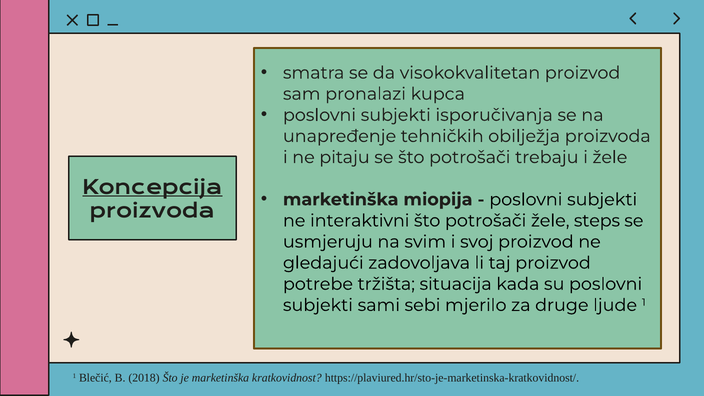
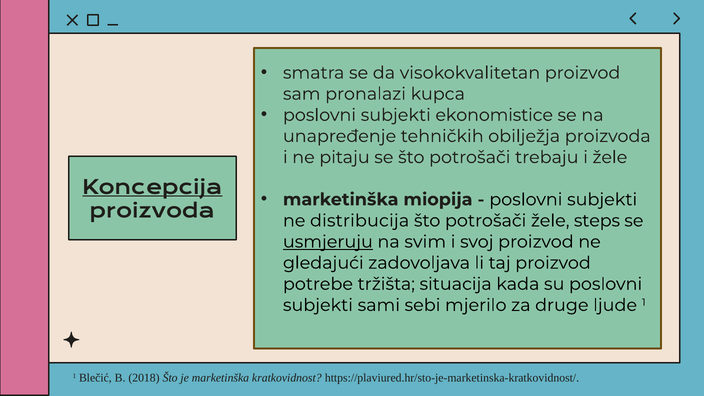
isporučivanja: isporučivanja -> ekonomistice (494, 115)
interaktivni: interaktivni -> distribucija (360, 221)
usmjeruju underline: none -> present (328, 242)
